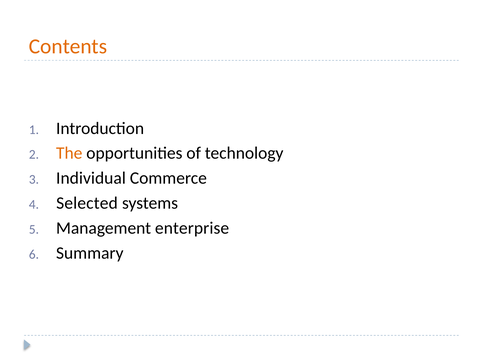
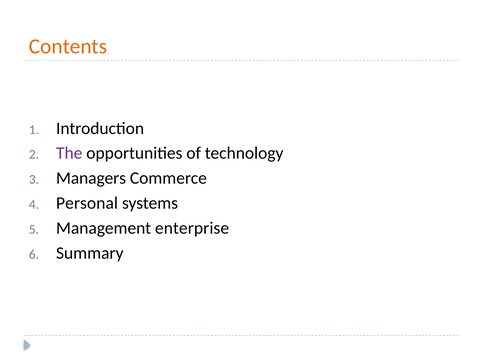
The colour: orange -> purple (69, 153)
Individual: Individual -> Managers (91, 178)
Selected: Selected -> Personal (87, 203)
